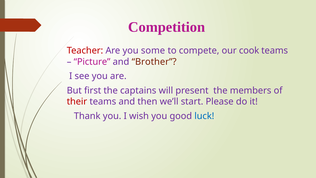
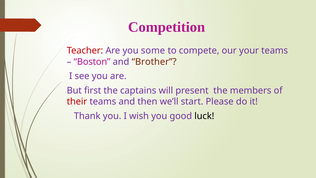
cook: cook -> your (249, 51)
Picture: Picture -> Boston (92, 62)
luck colour: blue -> black (204, 116)
